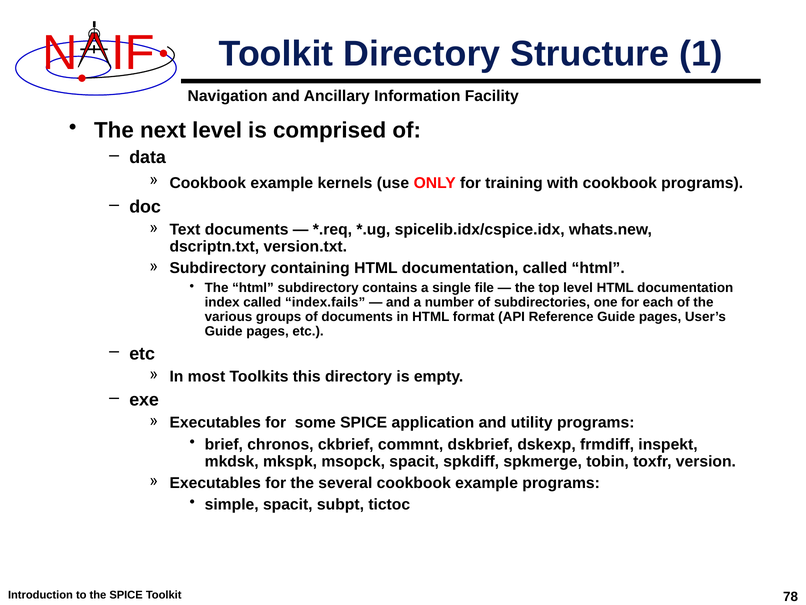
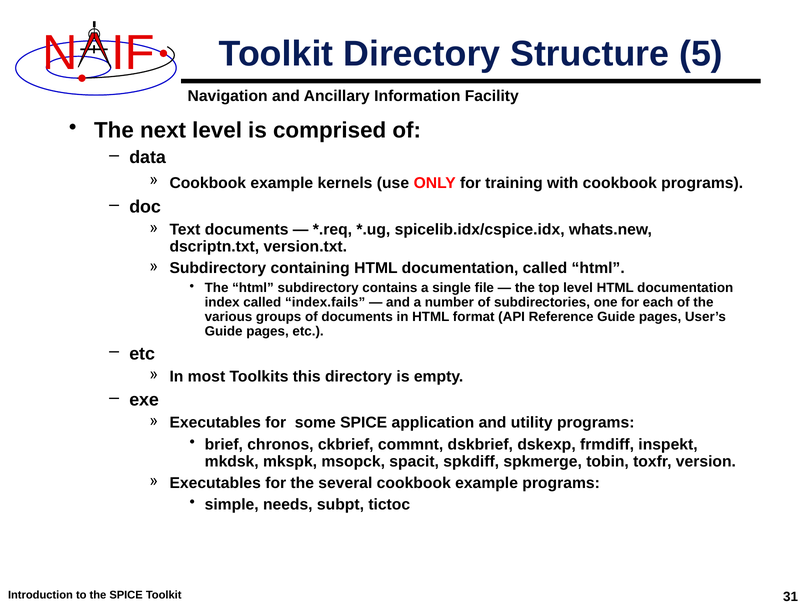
1: 1 -> 5 (701, 54)
simple spacit: spacit -> needs (288, 504)
78: 78 -> 31 (791, 597)
